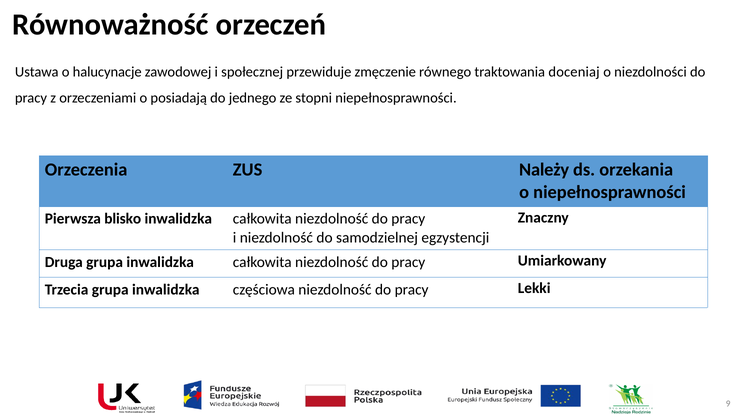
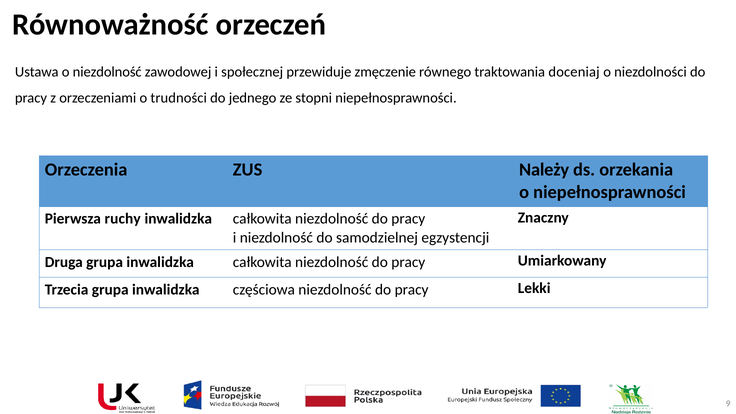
o halucynacje: halucynacje -> niezdolność (107, 72)
posiadają: posiadają -> trudności (179, 98)
blisko: blisko -> ruchy (123, 219)
